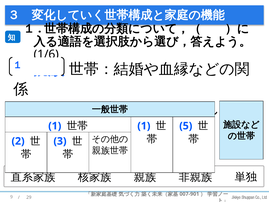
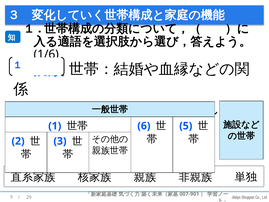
1: 1 -> 6 (144, 126)
